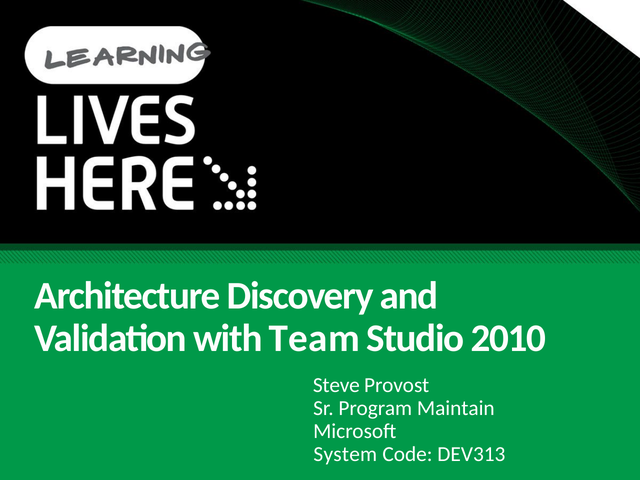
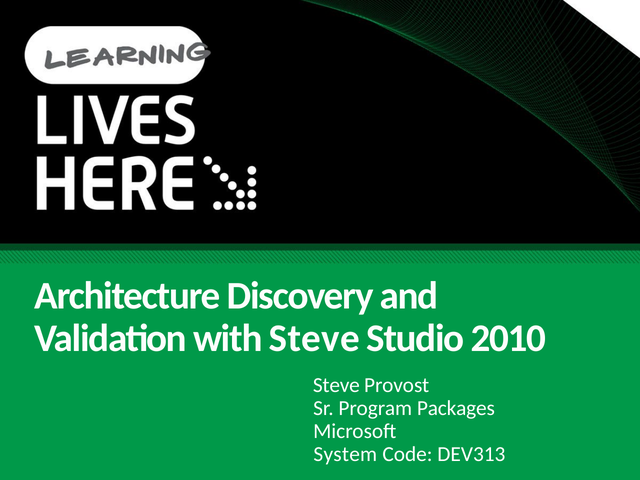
with Team: Team -> Steve (314, 338)
Maintain: Maintain -> Packages (456, 408)
